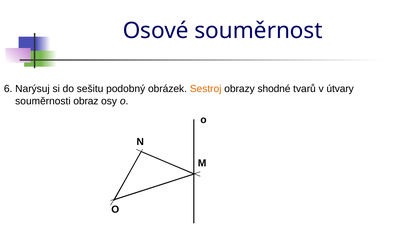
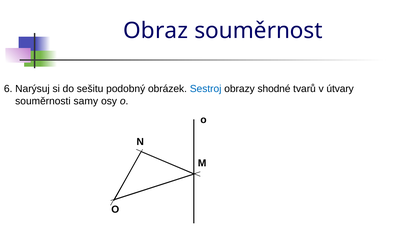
Osové: Osové -> Obraz (156, 31)
Sestroj colour: orange -> blue (206, 89)
obraz: obraz -> samy (86, 101)
